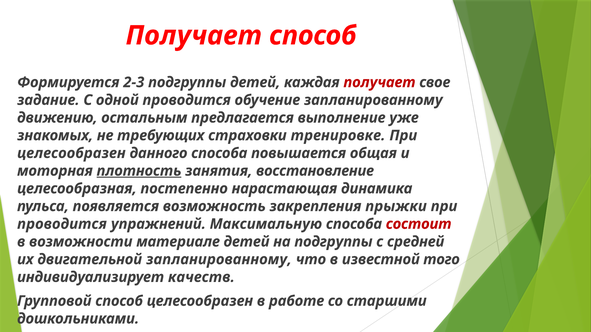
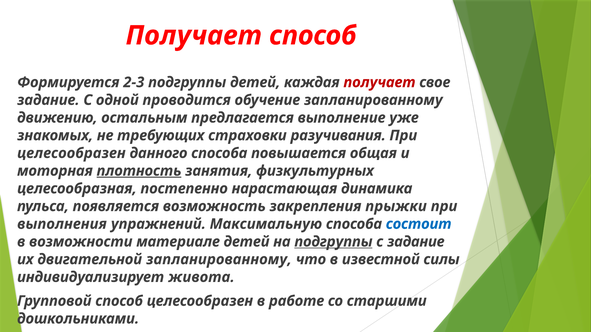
тренировке: тренировке -> разучивания (338, 136)
восстановление: восстановление -> физкультурных (315, 171)
проводится: проводится -> выполнения (62, 224)
состоит colour: red -> blue (419, 224)
подгруппы underline: none -> present (333, 242)
с средней: средней -> задание (416, 242)
того: того -> силы (442, 260)
качеств: качеств -> живота (201, 277)
